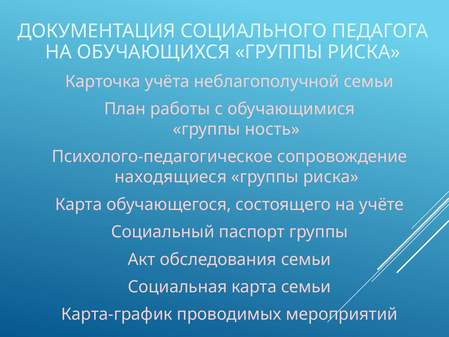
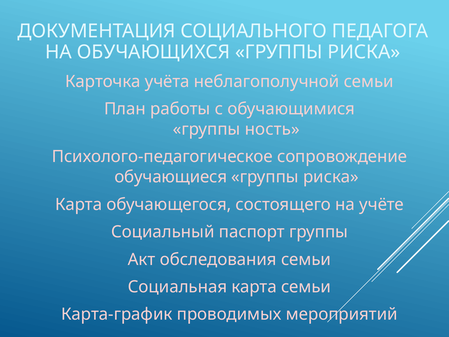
находящиеся: находящиеся -> обучающиеся (171, 177)
